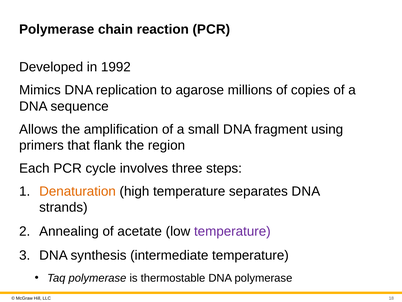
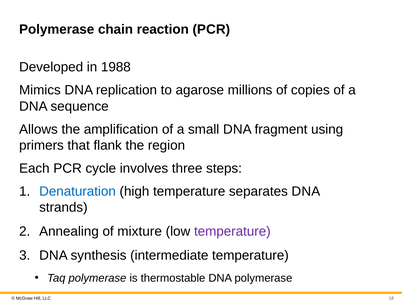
1992: 1992 -> 1988 (116, 67)
Denaturation colour: orange -> blue (78, 191)
acetate: acetate -> mixture (140, 231)
